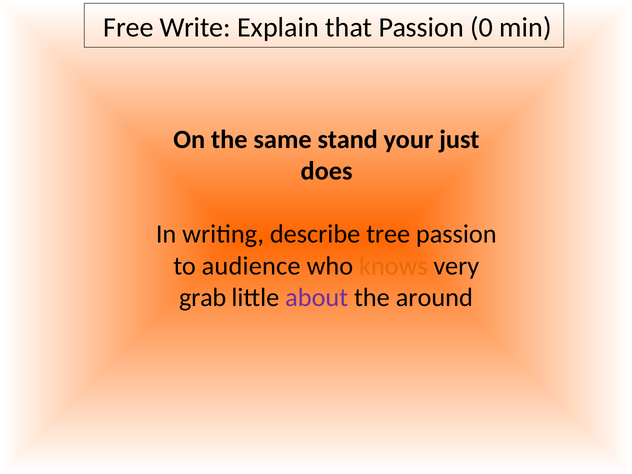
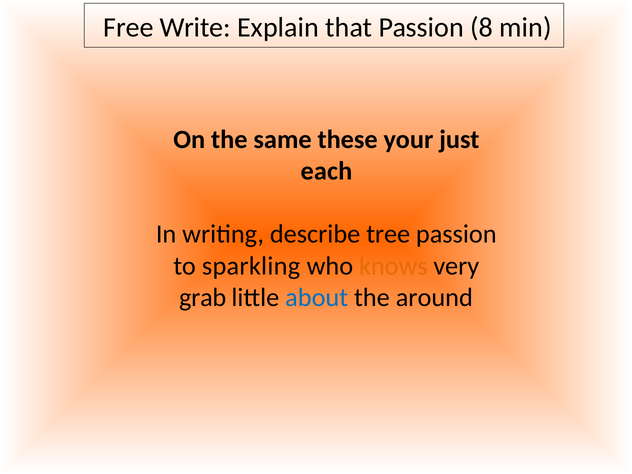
0: 0 -> 8 (482, 27)
stand: stand -> these (348, 140)
does: does -> each (326, 171)
audience: audience -> sparkling (251, 266)
about colour: purple -> blue (317, 298)
